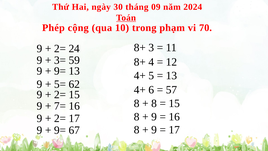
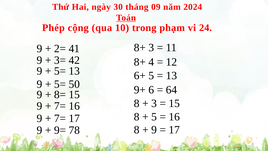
70: 70 -> 24 (206, 28)
24: 24 -> 41 (74, 48)
59: 59 -> 42 (74, 60)
9=: 9= -> 5= (60, 71)
4+: 4+ -> 6+ (140, 75)
62: 62 -> 50 (74, 84)
4+: 4+ -> 9+ (140, 90)
57: 57 -> 64 (172, 90)
2=: 2= -> 8= (60, 94)
8: 8 -> 3 (154, 103)
9: 9 -> 5 (154, 117)
2=: 2= -> 7= (60, 118)
67: 67 -> 78 (74, 130)
